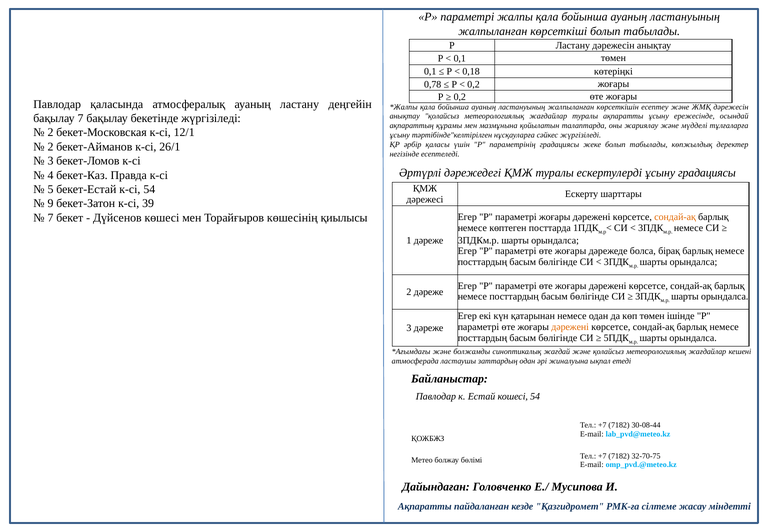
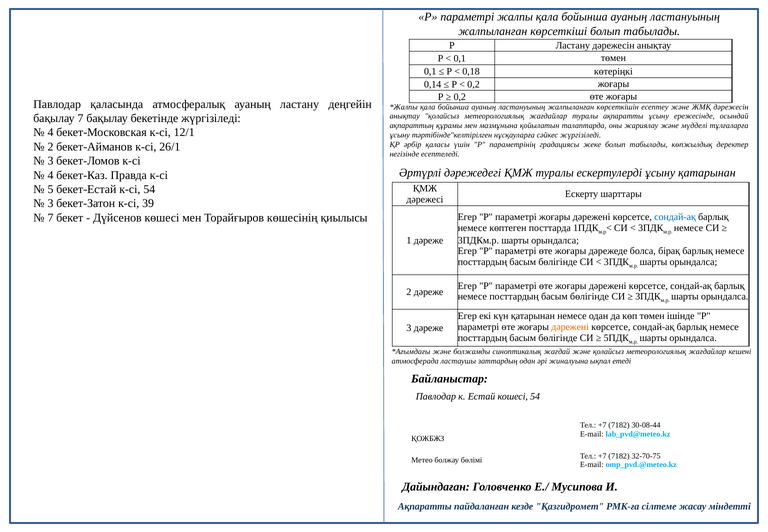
0,78: 0,78 -> 0,14 (433, 84)
2: 2 -> 4 (50, 133)
ұсыну градациясы: градациясы -> қатарынан (707, 173)
9: 9 -> 3 (50, 203)
сондай-ақ colour: orange -> blue (675, 217)
